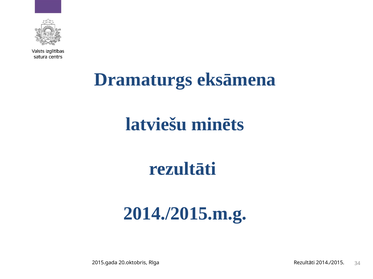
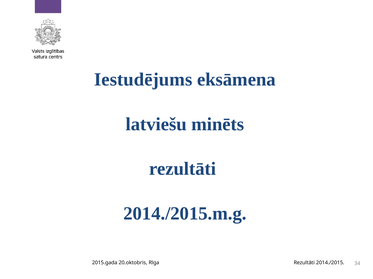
Dramaturgs: Dramaturgs -> Iestudējums (143, 80)
